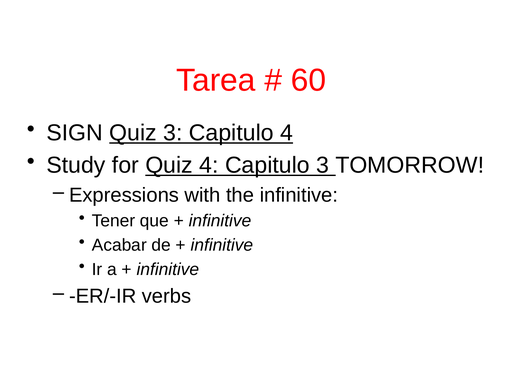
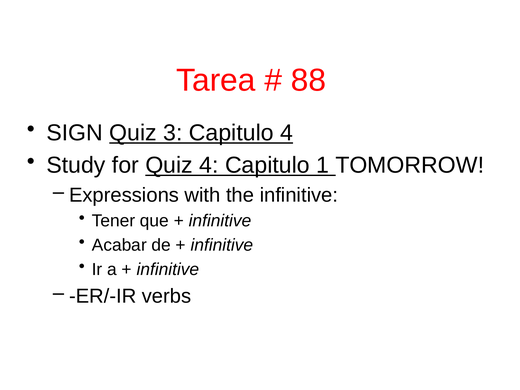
60: 60 -> 88 (309, 80)
Capitulo 3: 3 -> 1 (323, 165)
